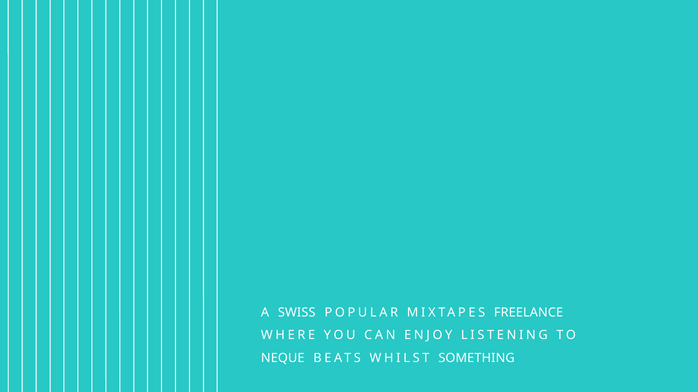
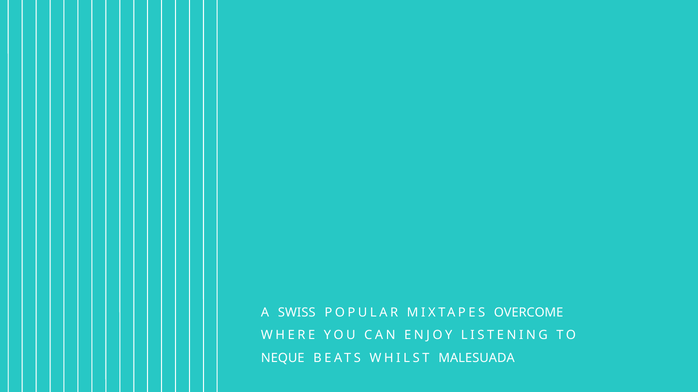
FREELANCE: FREELANCE -> OVERCOME (529, 313)
SOMETHING: SOMETHING -> MALESUADA (477, 359)
